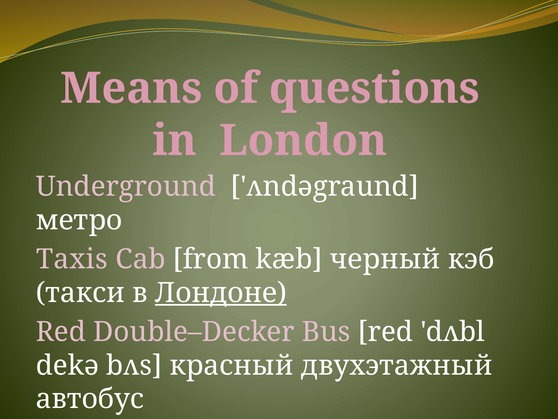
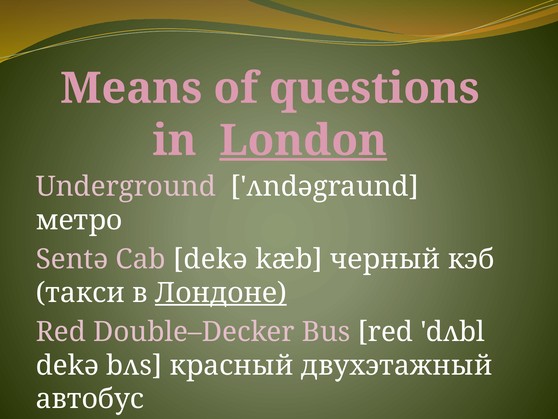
London underline: none -> present (303, 140)
Taxis: Taxis -> Sentə (72, 259)
Cab from: from -> dekə (210, 259)
